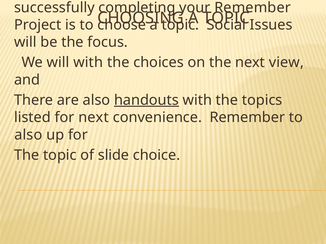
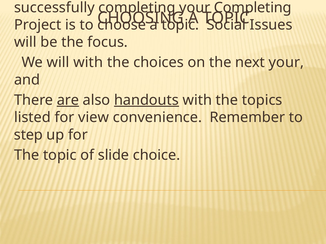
your Remember: Remember -> Completing (253, 8)
next view: view -> your (286, 63)
are underline: none -> present (68, 100)
for next: next -> view (94, 118)
also: also -> step (28, 135)
